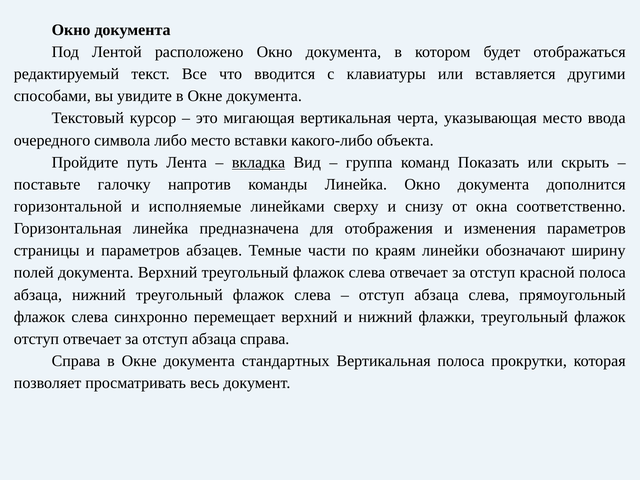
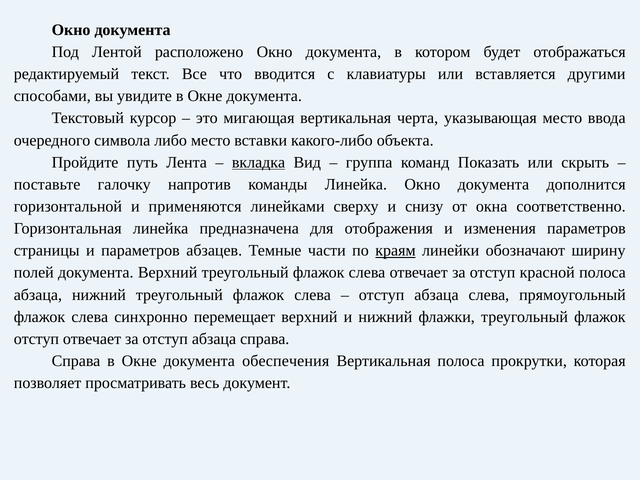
исполняемые: исполняемые -> применяются (195, 206)
краям underline: none -> present (395, 251)
стандартных: стандартных -> обеспечения (286, 361)
